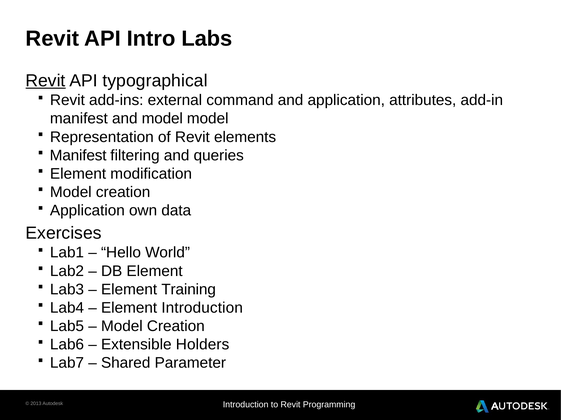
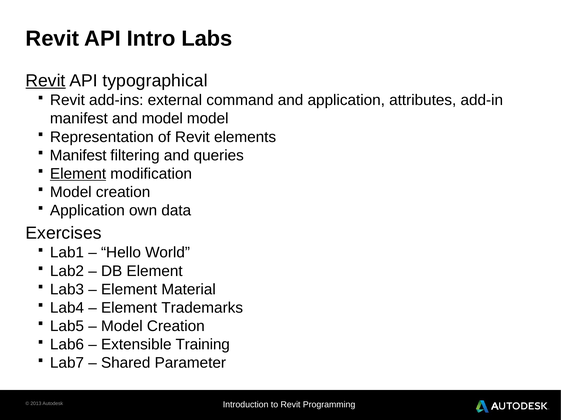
Element underline: none -> present (78, 174)
Training: Training -> Material (189, 290)
Element Introduction: Introduction -> Trademarks (202, 308)
Holders: Holders -> Training (203, 345)
